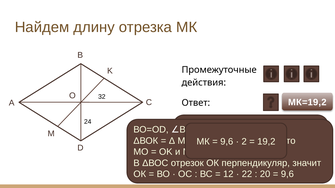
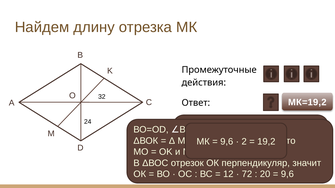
22: 22 -> 72 (247, 175)
